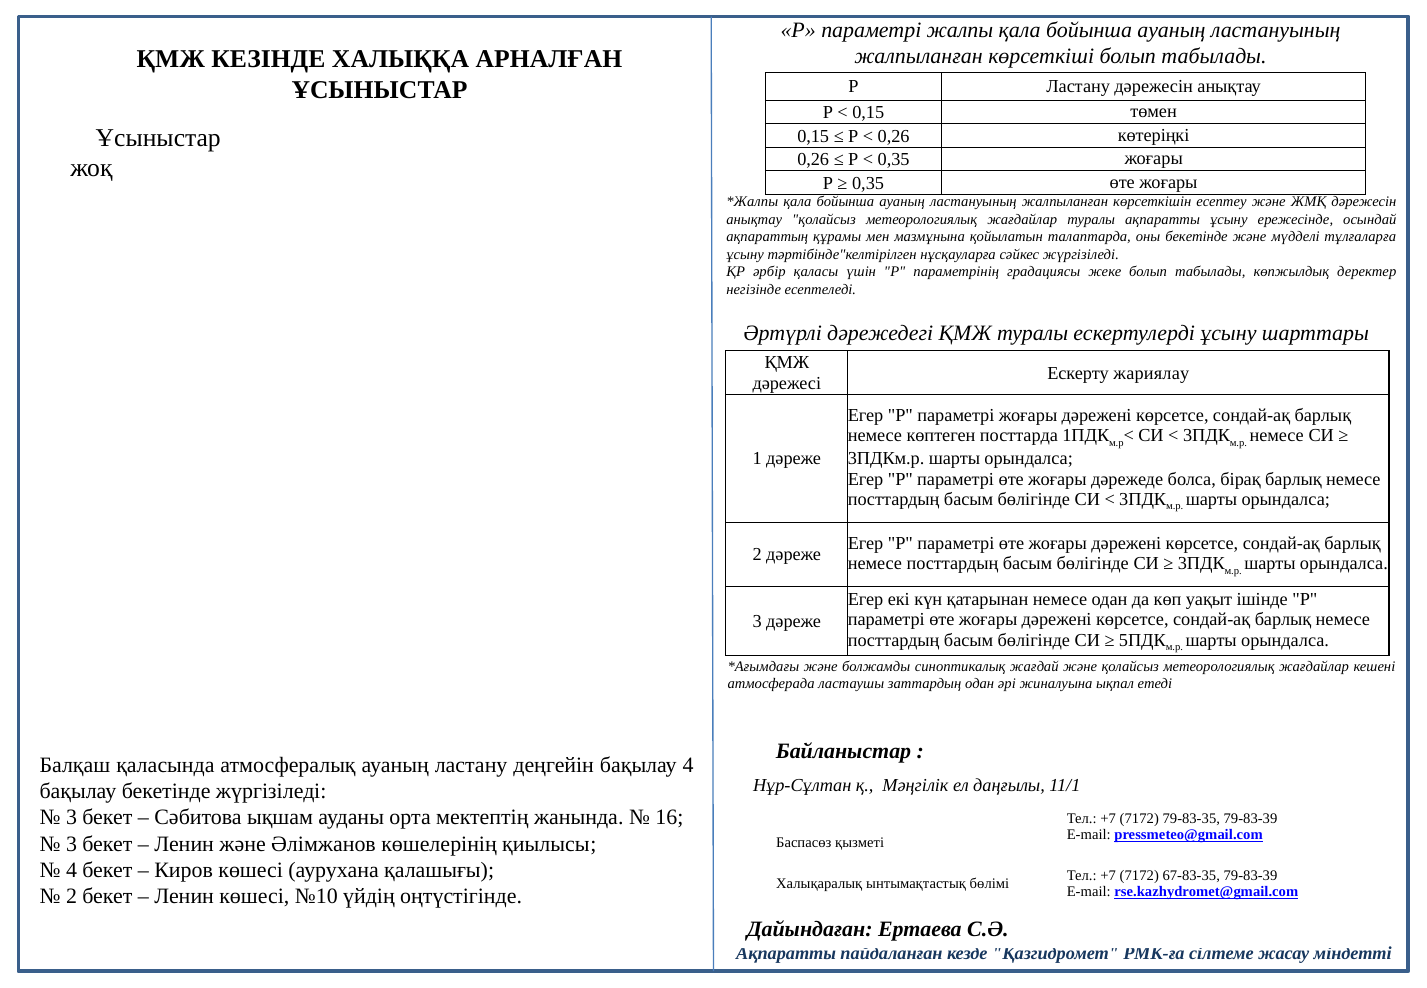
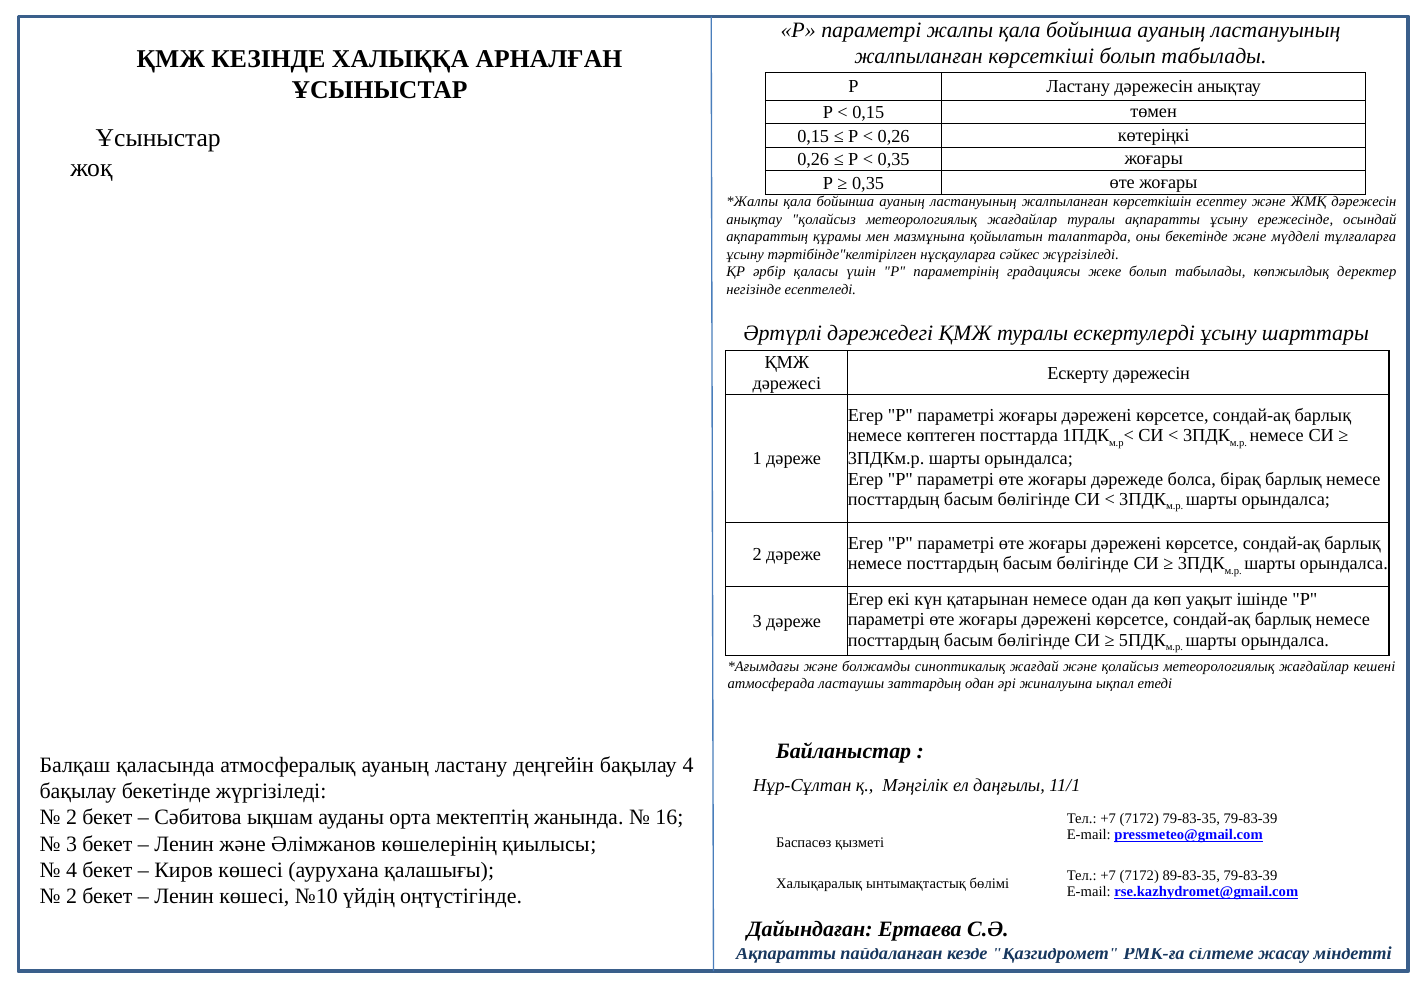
Ескерту жариялау: жариялау -> дәрежесін (1152, 373)
3: 3 -> 2 (72, 818)
67-83-35: 67-83-35 -> 89-83-35 (1191, 875)
